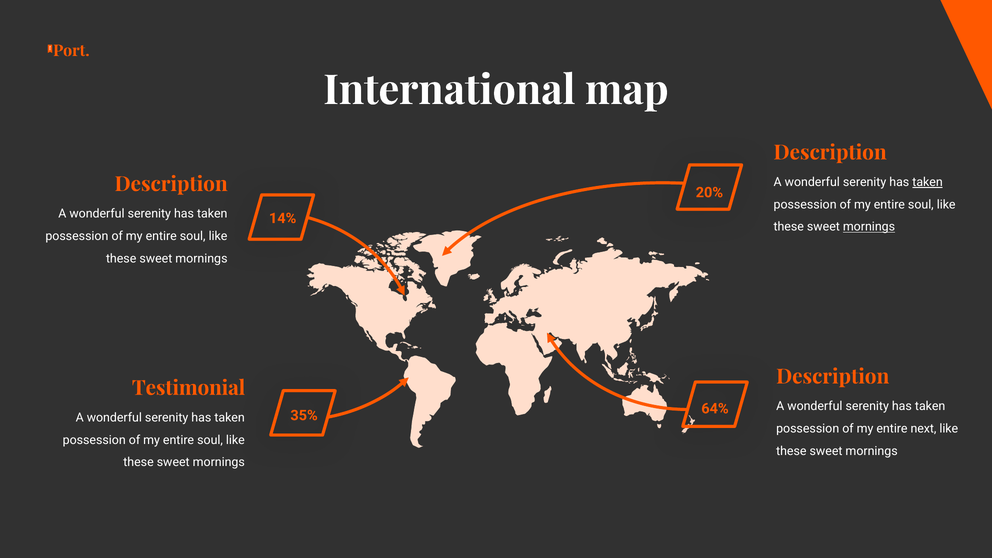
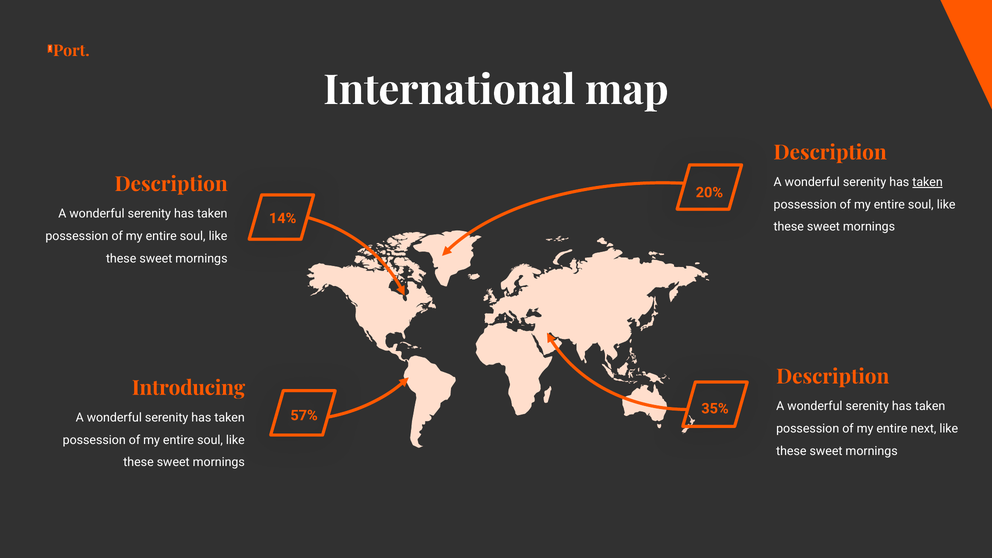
mornings underline: present -> none (869, 227)
Testimonial: Testimonial -> Introducing (189, 388)
64%: 64% -> 35% (715, 409)
35%: 35% -> 57% (304, 415)
